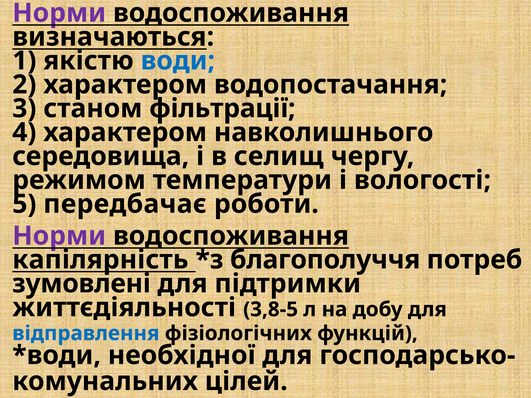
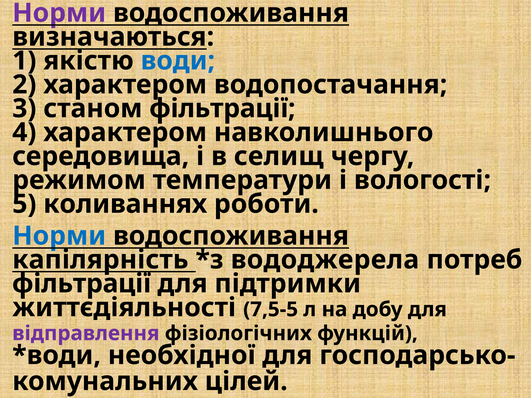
передбачає: передбачає -> коливаннях (125, 204)
Норми colour: purple -> blue (59, 236)
благополуччя: благополуччя -> вододжерела (325, 260)
зумовлені: зумовлені -> фільтрації (81, 284)
3,8-5: 3,8-5 -> 7,5-5 (271, 310)
відправлення colour: blue -> purple (86, 334)
